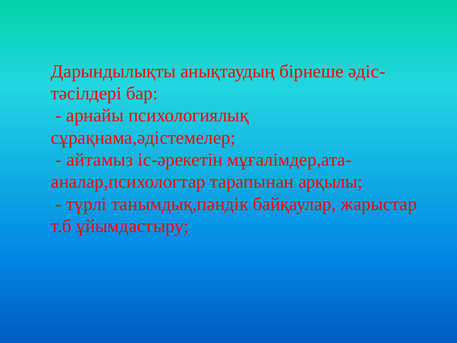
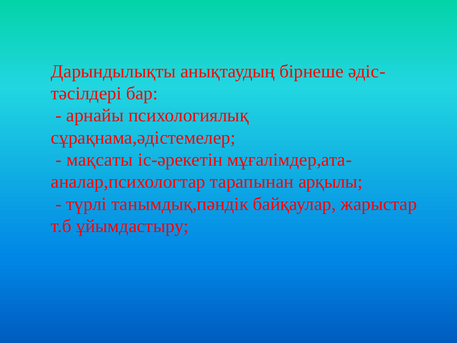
айтамыз: айтамыз -> мақсаты (100, 160)
